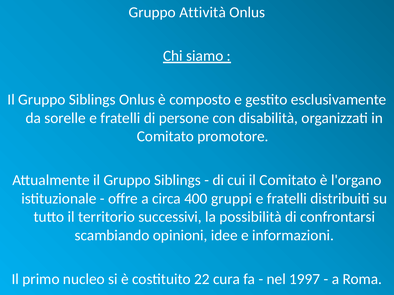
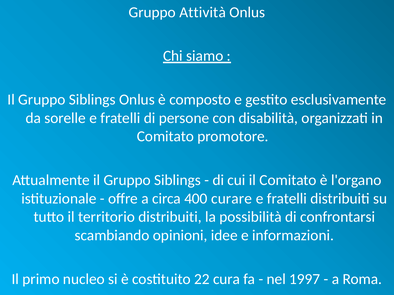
gruppi: gruppi -> curare (232, 199)
territorio successivi: successivi -> distribuiti (170, 217)
